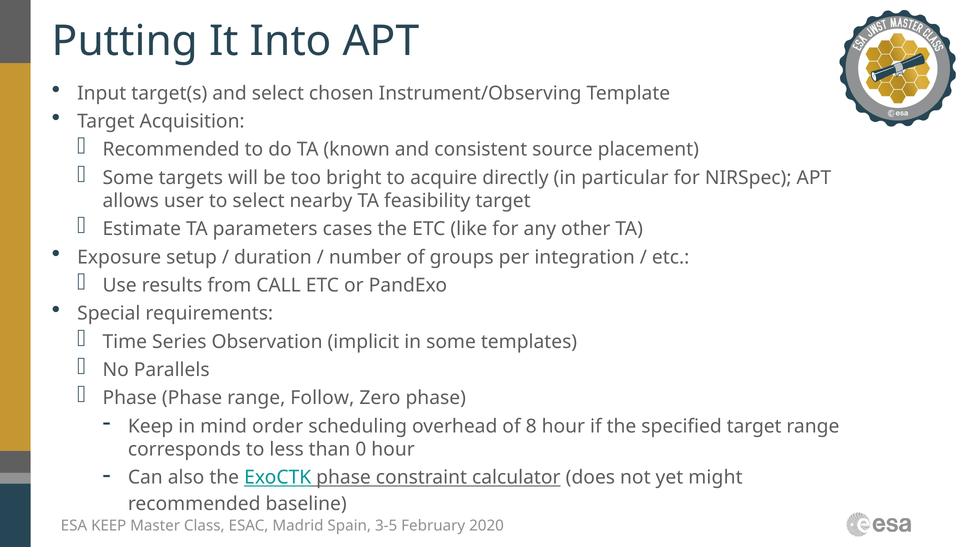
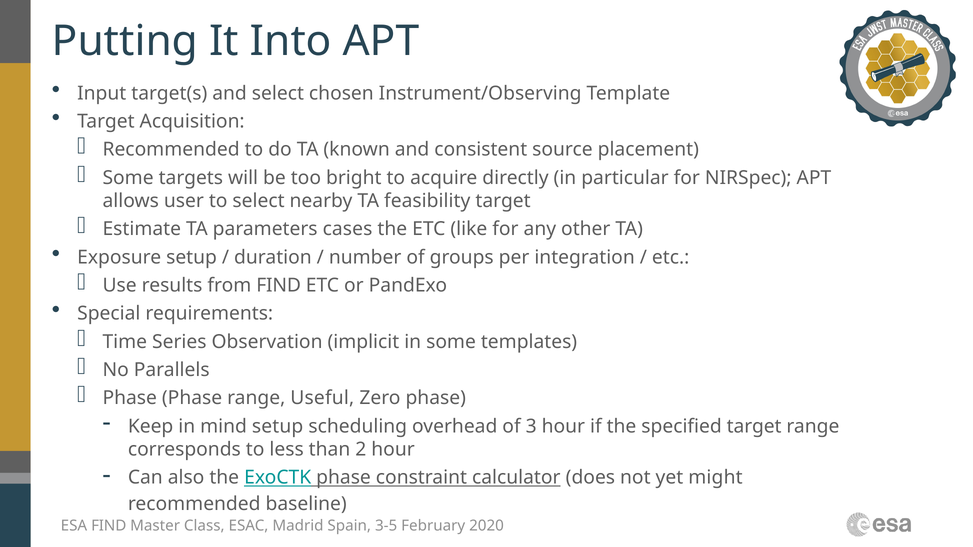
from CALL: CALL -> FIND (279, 286)
Follow: Follow -> Useful (322, 398)
mind order: order -> setup (278, 426)
8: 8 -> 3 (531, 426)
0: 0 -> 2 (361, 450)
KEEP: KEEP -> FIND (109, 526)
